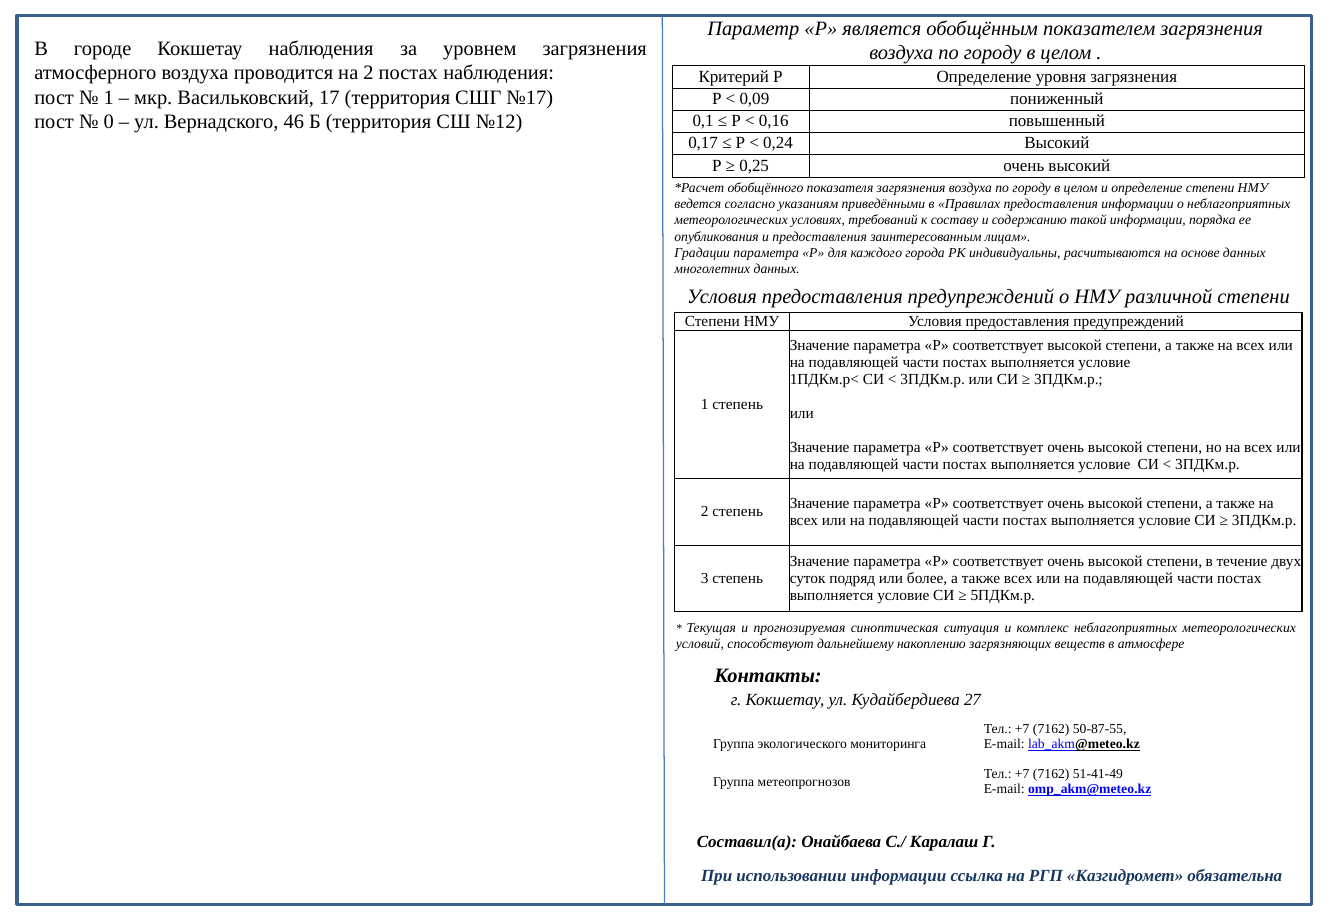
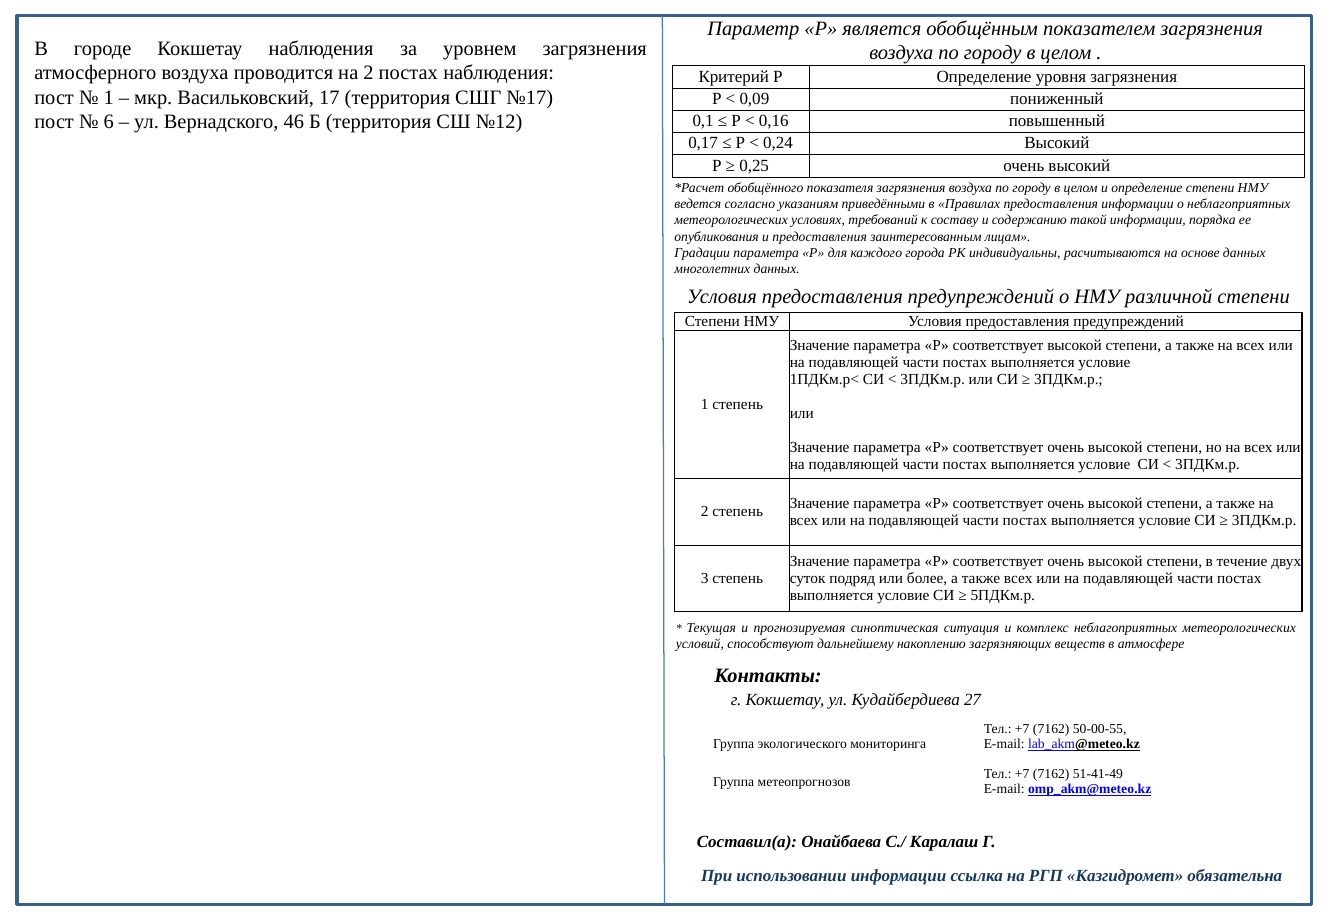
0: 0 -> 6 (109, 122)
50-87-55: 50-87-55 -> 50-00-55 (1100, 729)
